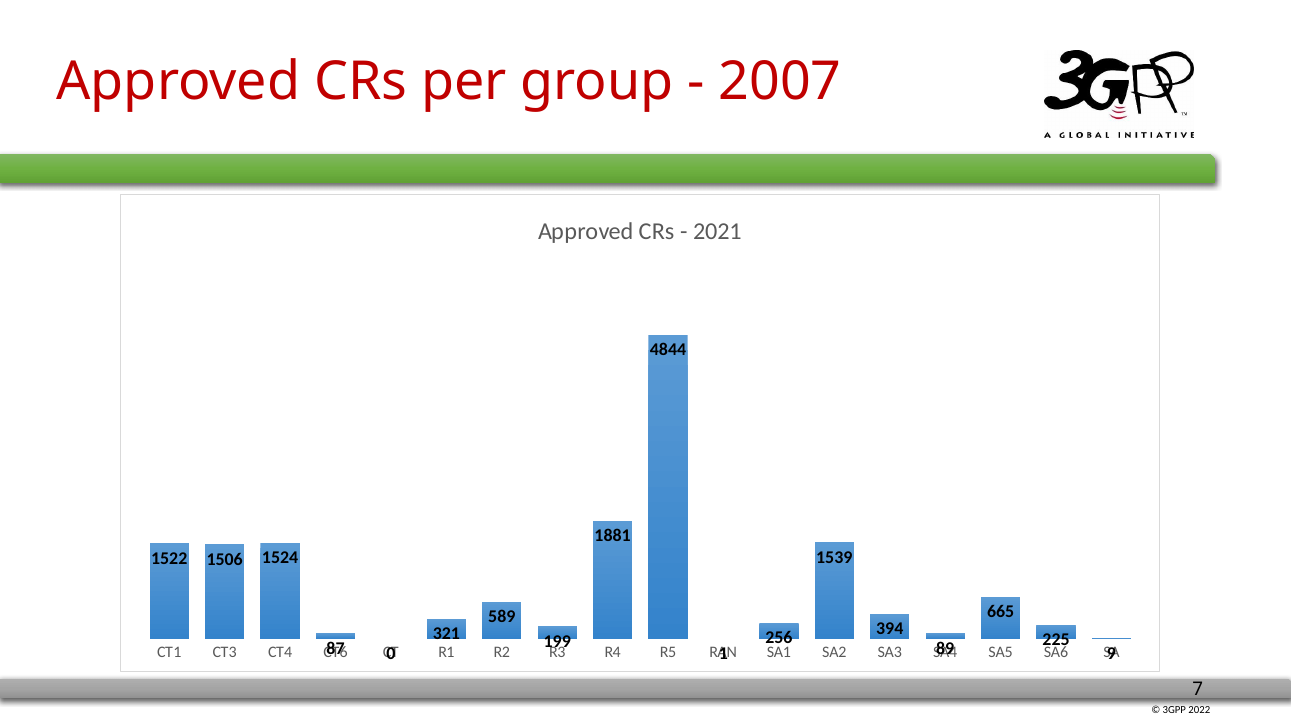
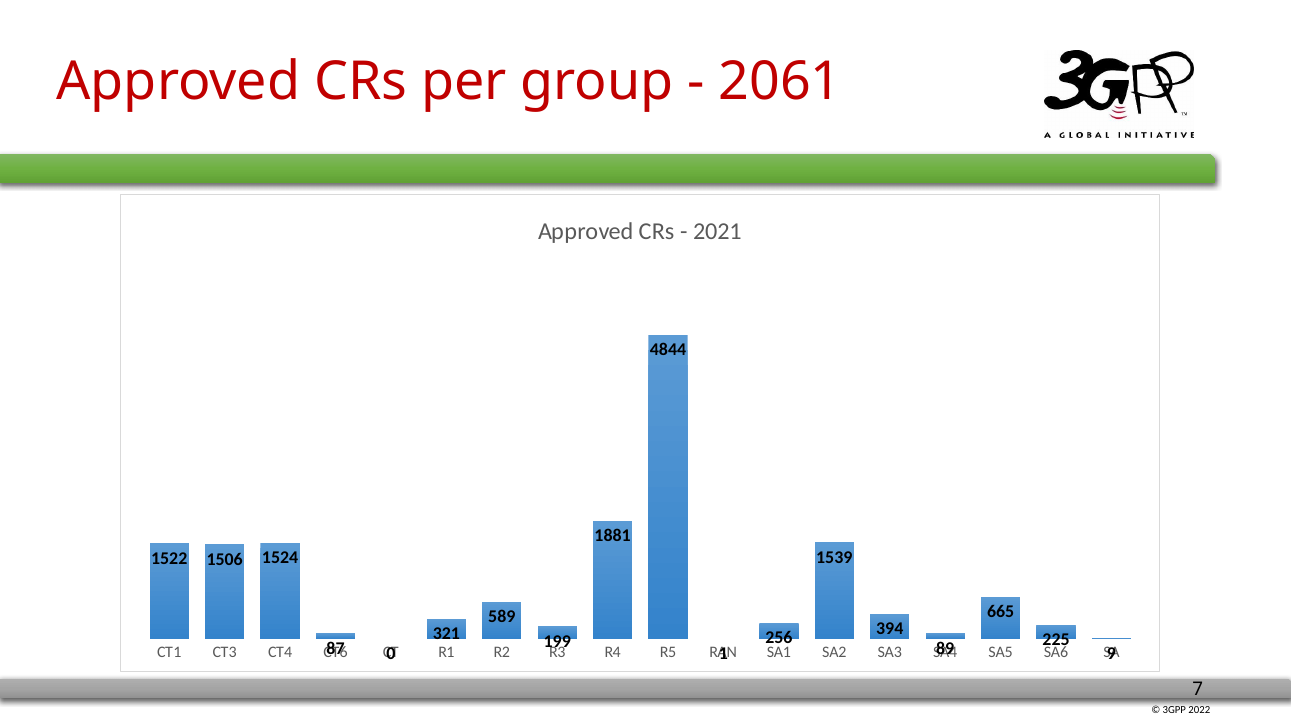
2007: 2007 -> 2061 (780, 82)
